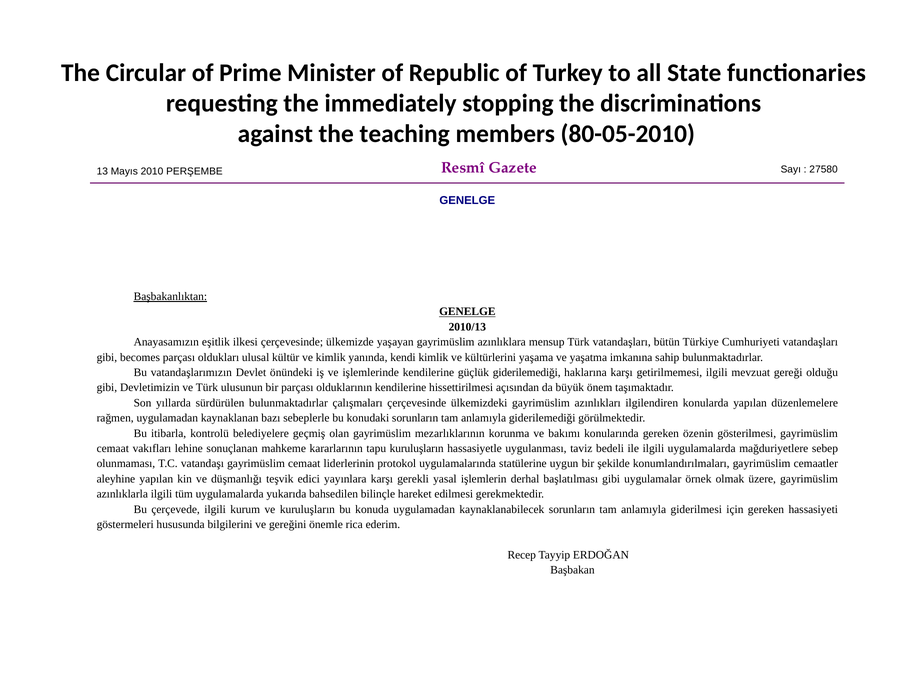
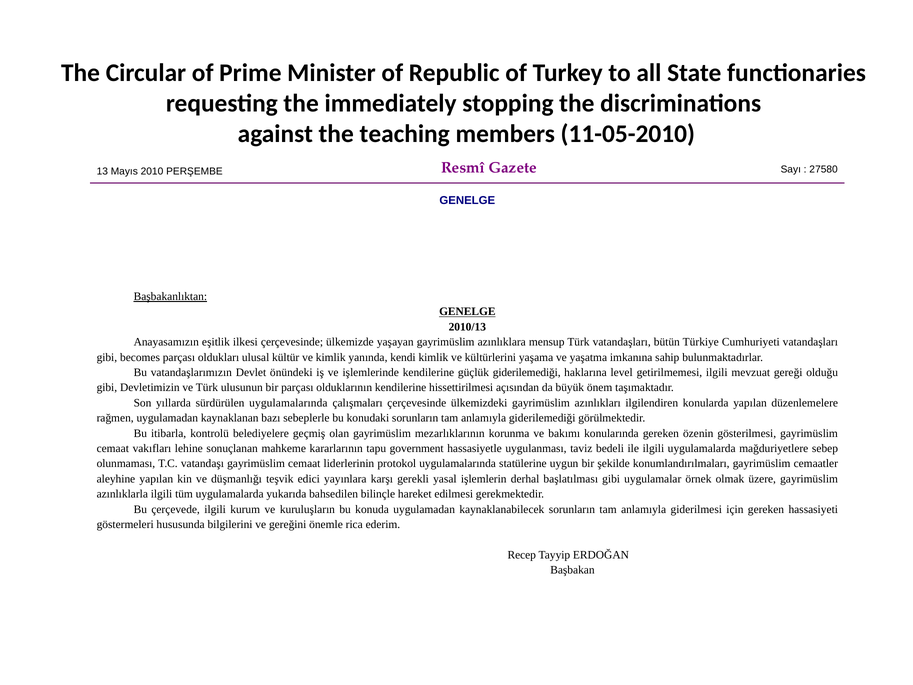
80-05-2010: 80-05-2010 -> 11-05-2010 (628, 134)
haklarına karşı: karşı -> level (622, 372)
sürdürülen bulunmaktadırlar: bulunmaktadırlar -> uygulamalarında (288, 403)
tapu kuruluşların: kuruluşların -> government (417, 448)
